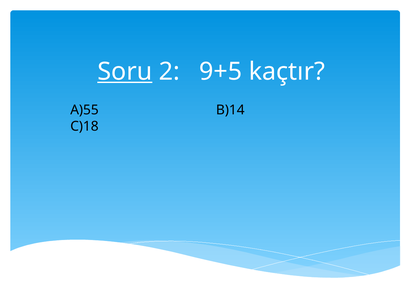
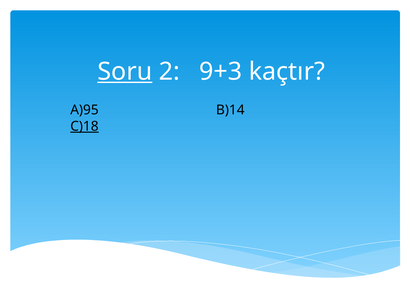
9+5: 9+5 -> 9+3 (221, 72)
A)55: A)55 -> A)95 (84, 110)
C)18 underline: none -> present (84, 126)
